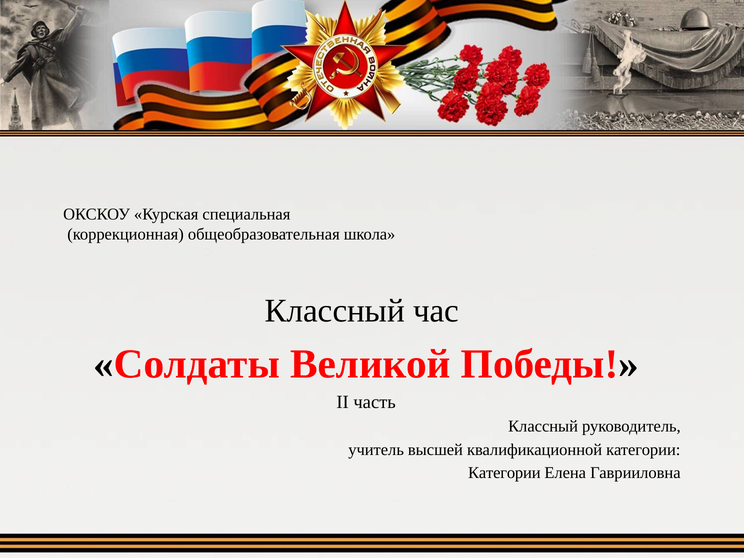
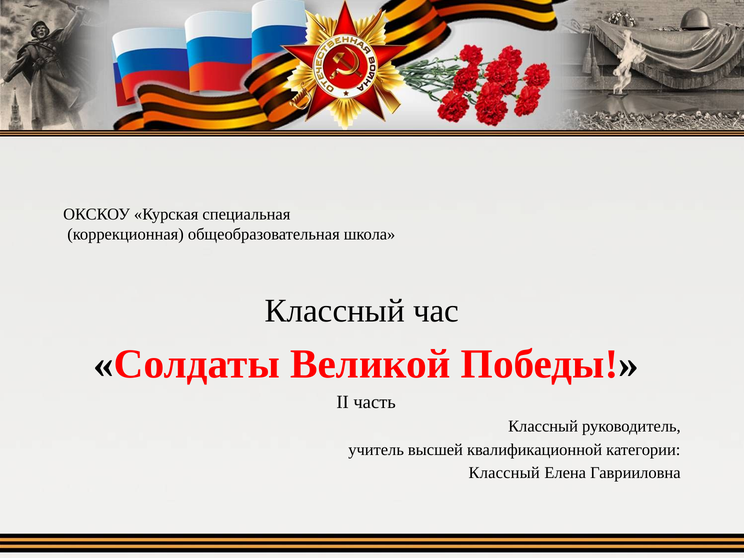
Категории: Категории -> Классный (504, 473)
